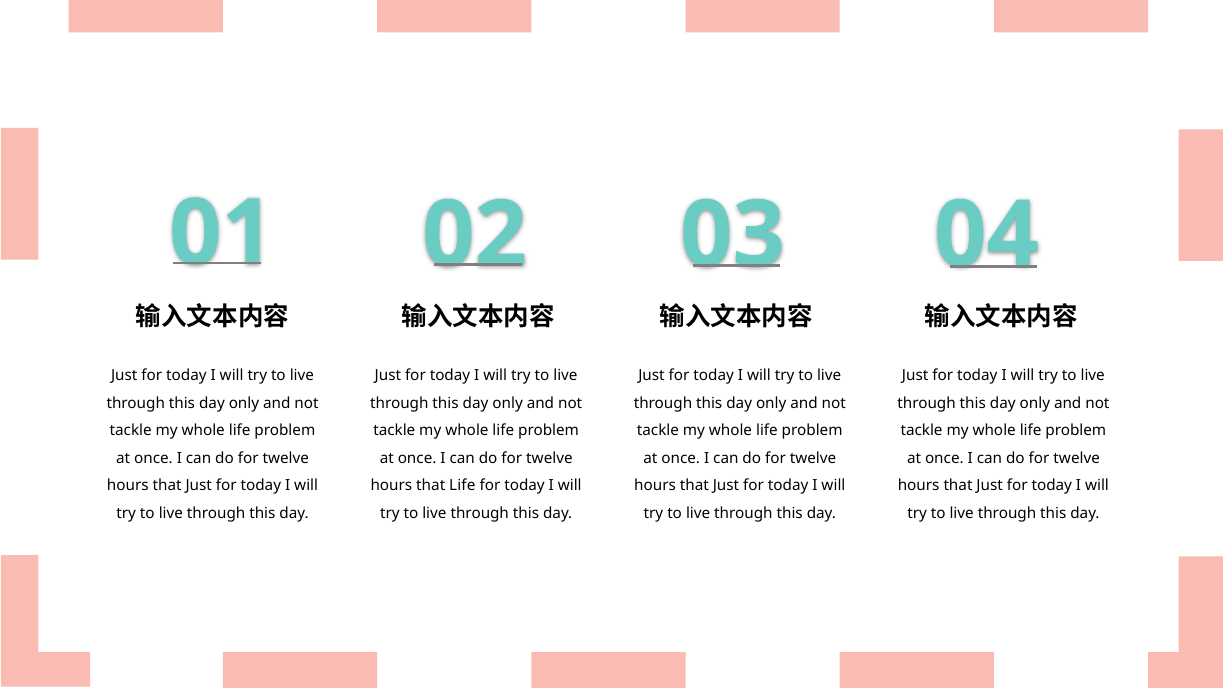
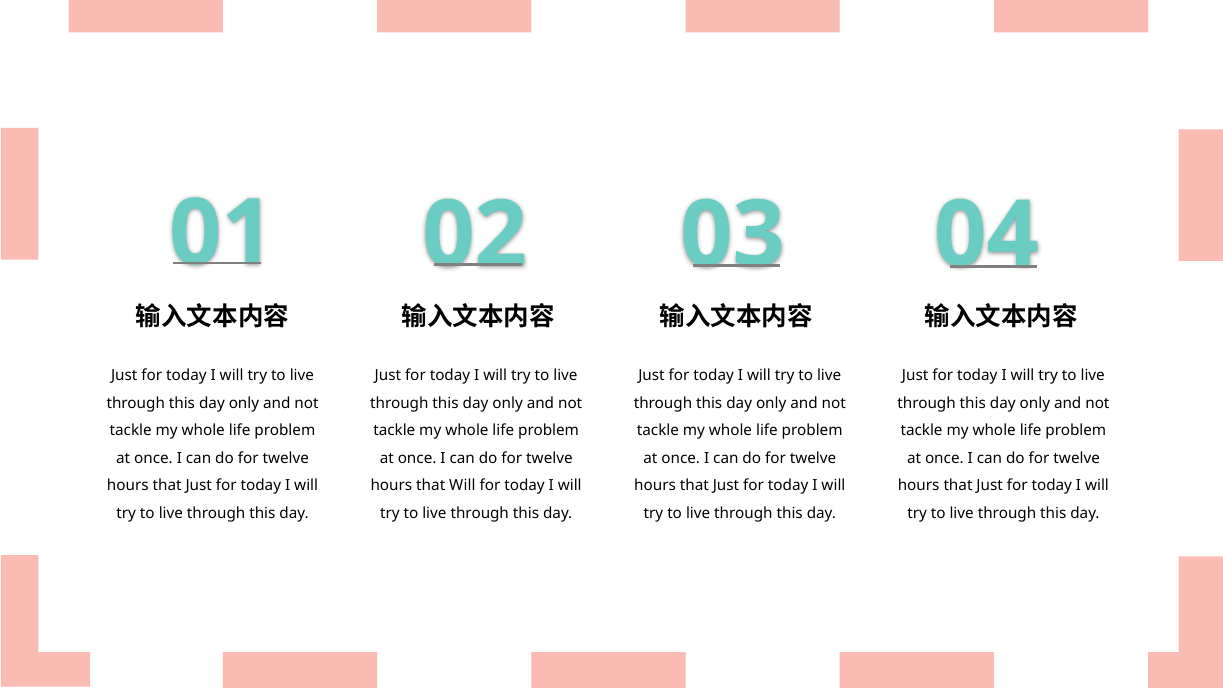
that Life: Life -> Will (462, 486)
